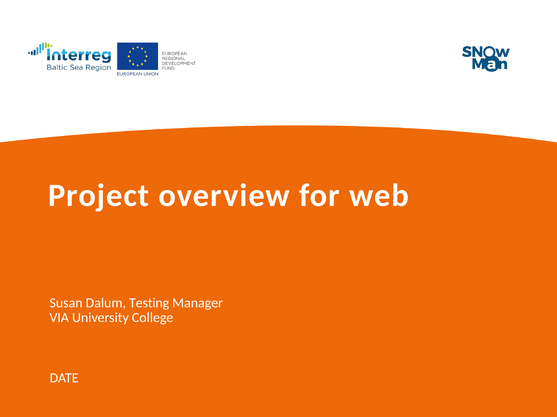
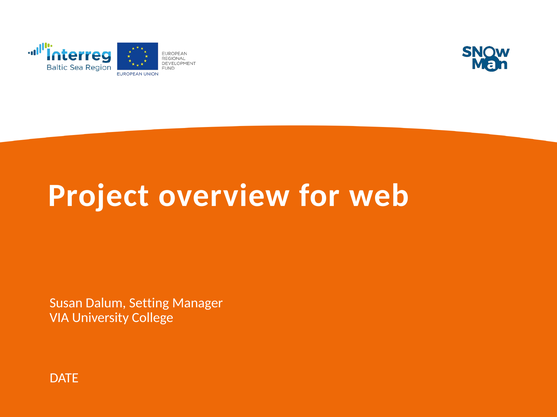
Testing: Testing -> Setting (149, 303)
